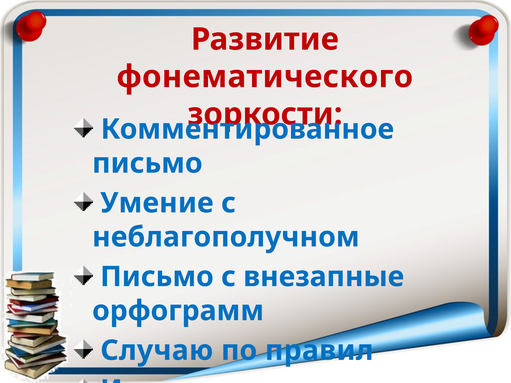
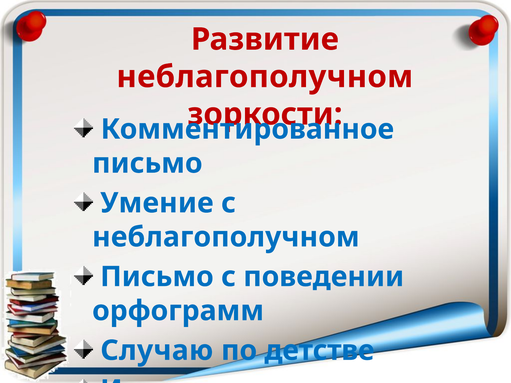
фонематического: фонематического -> неблагополучном (265, 77)
внезапные: внезапные -> поведении (324, 277)
правил: правил -> детстве (319, 351)
